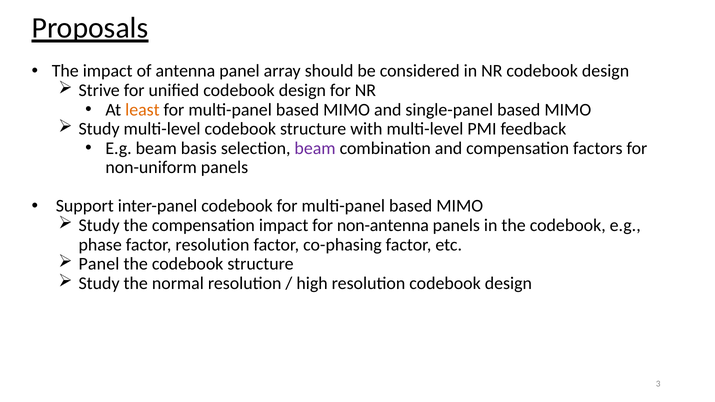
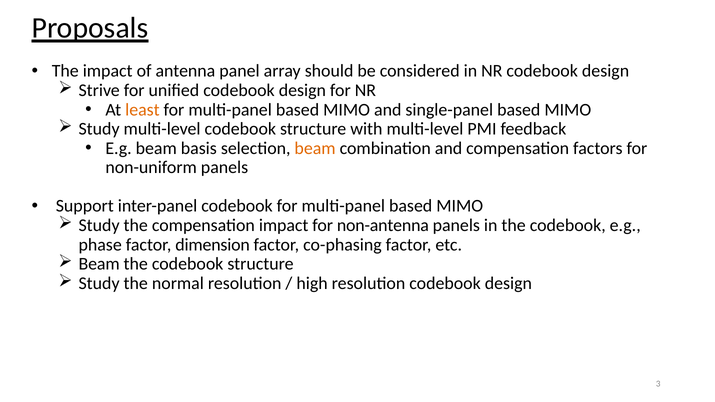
beam colour: purple -> orange (315, 148)
factor resolution: resolution -> dimension (213, 245)
Panel: Panel -> Beam (99, 264)
